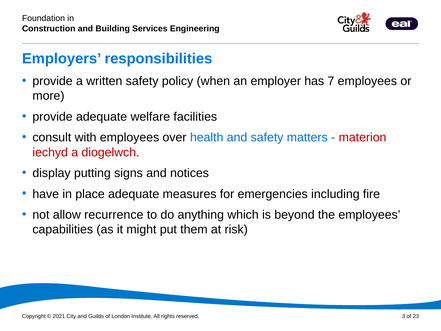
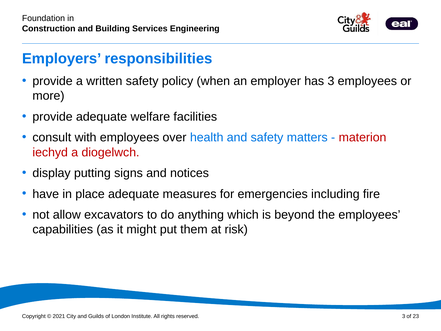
has 7: 7 -> 3 (331, 81)
recurrence: recurrence -> excavators (114, 215)
